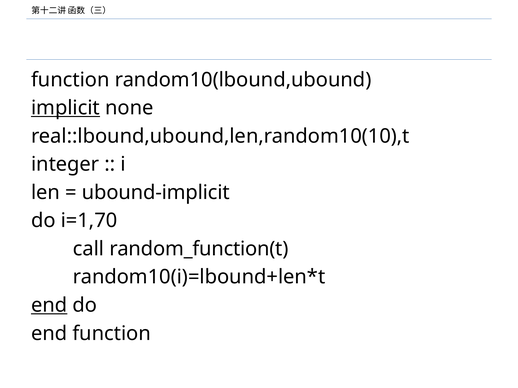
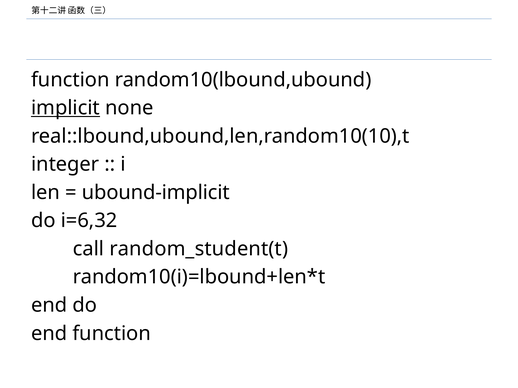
i=1,70: i=1,70 -> i=6,32 (89, 221)
random_function(t: random_function(t -> random_student(t (199, 249)
end underline: present -> none (49, 306)
